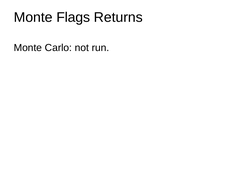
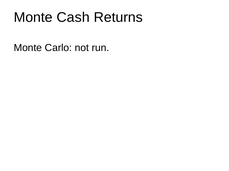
Flags: Flags -> Cash (73, 17)
